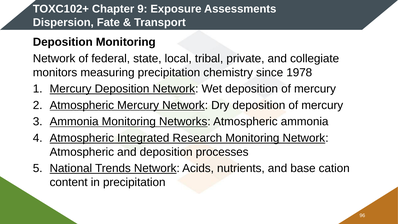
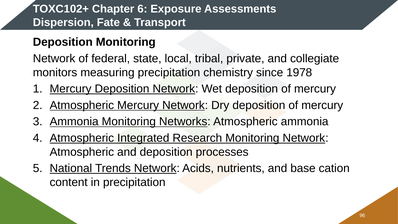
9: 9 -> 6 (142, 9)
